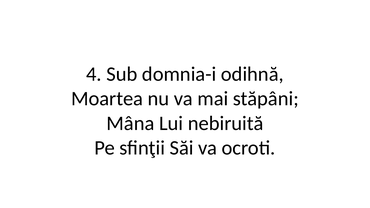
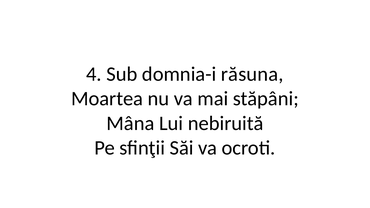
odihnă: odihnă -> răsuna (252, 74)
